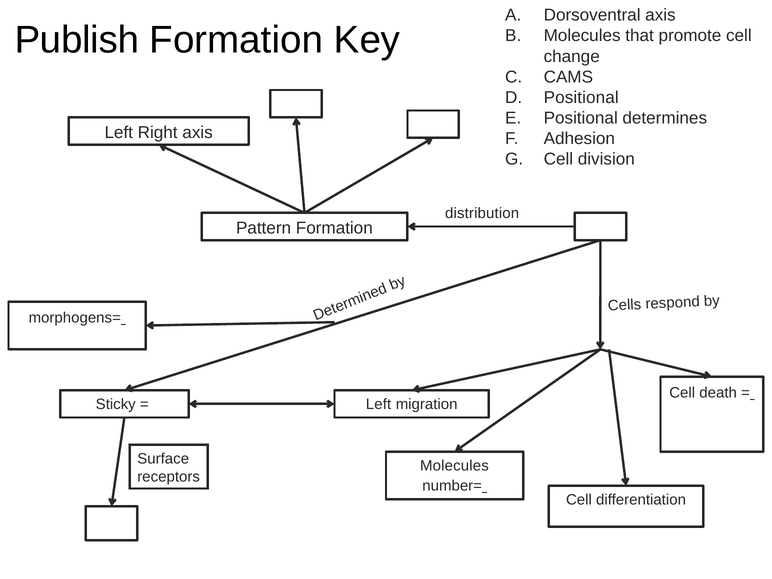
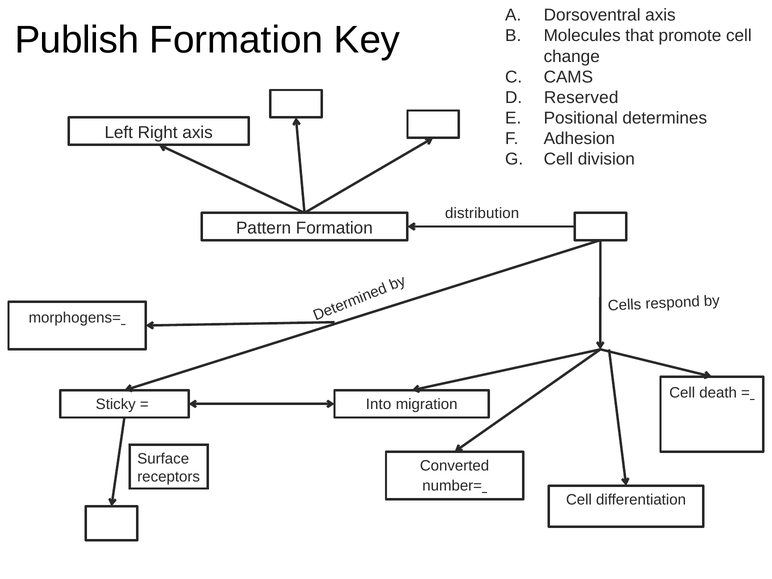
Positional: Positional -> Reserved (581, 98)
Left: Left -> Into (379, 404)
Molecules: Molecules -> Converted (455, 466)
